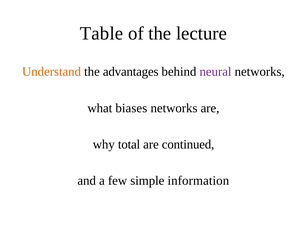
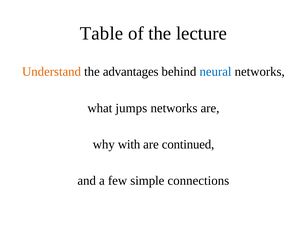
neural colour: purple -> blue (215, 72)
biases: biases -> jumps (131, 108)
total: total -> with (129, 144)
information: information -> connections (198, 180)
